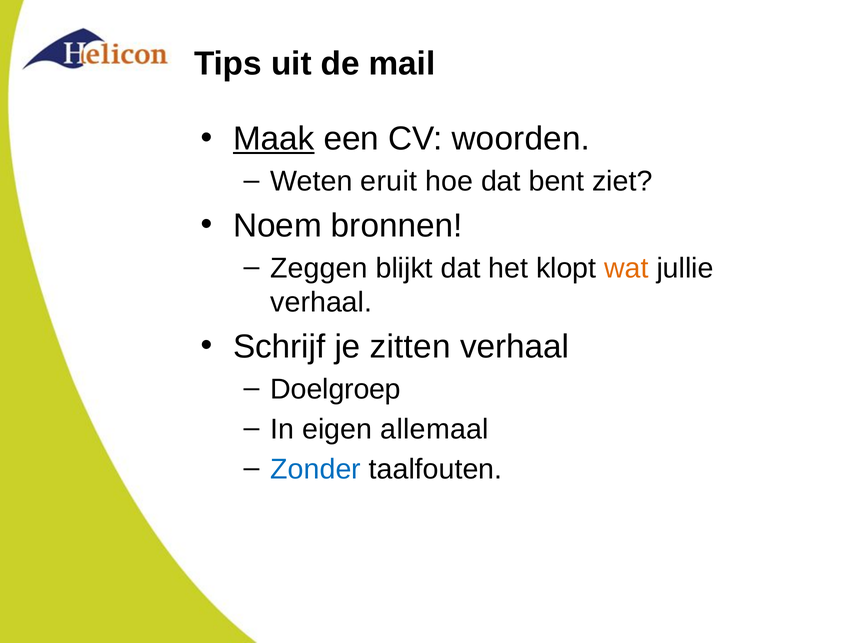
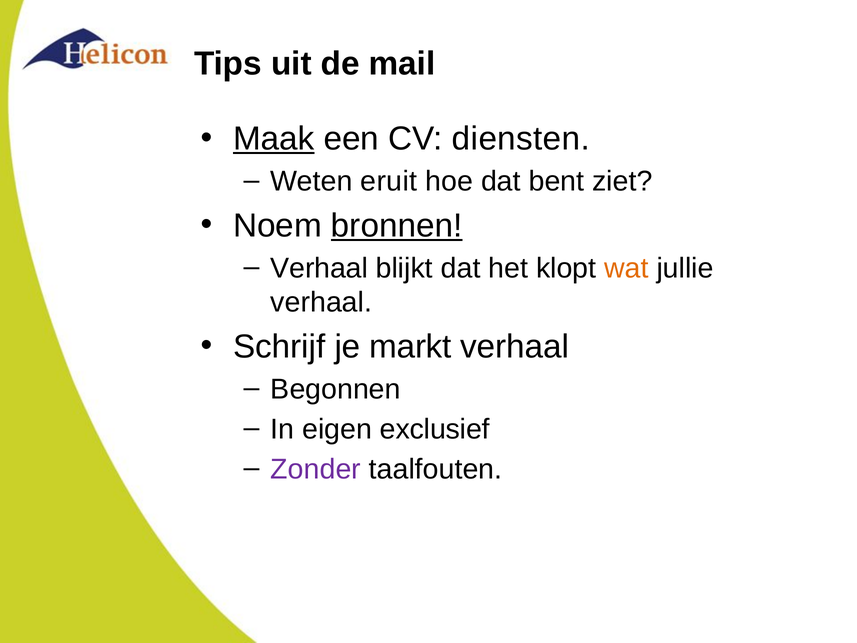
woorden: woorden -> diensten (521, 139)
bronnen underline: none -> present (397, 225)
Zeggen: Zeggen -> Verhaal (319, 268)
zitten: zitten -> markt (410, 346)
Doelgroep: Doelgroep -> Begonnen (336, 389)
allemaal: allemaal -> exclusief (435, 429)
Zonder colour: blue -> purple (316, 469)
